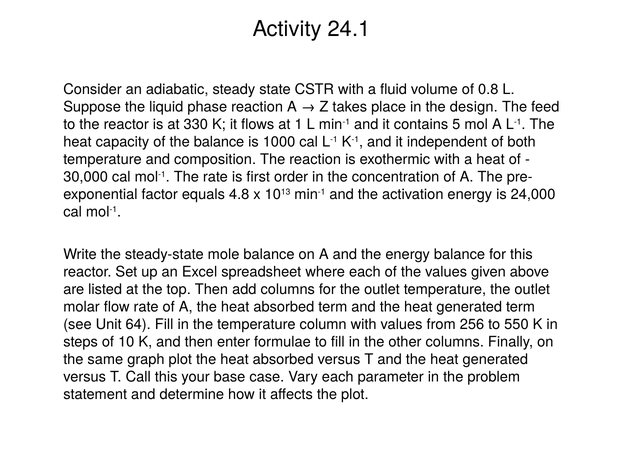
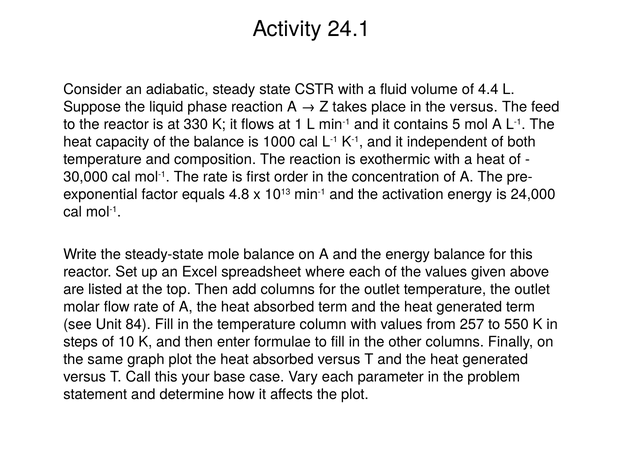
0.8: 0.8 -> 4.4 (488, 89)
the design: design -> versus (474, 107)
64: 64 -> 84 (138, 325)
256: 256 -> 257 (472, 325)
